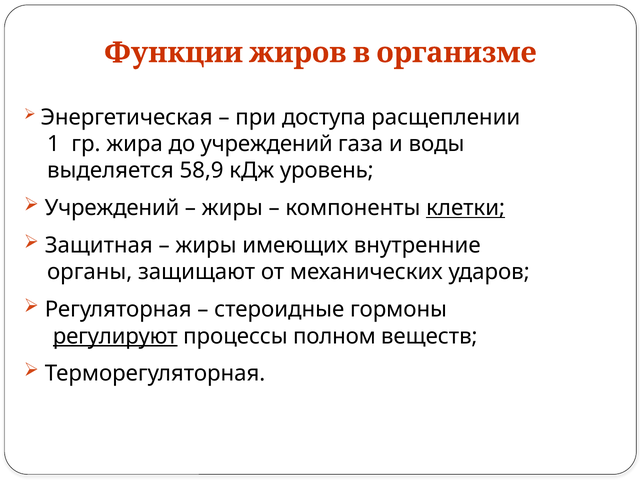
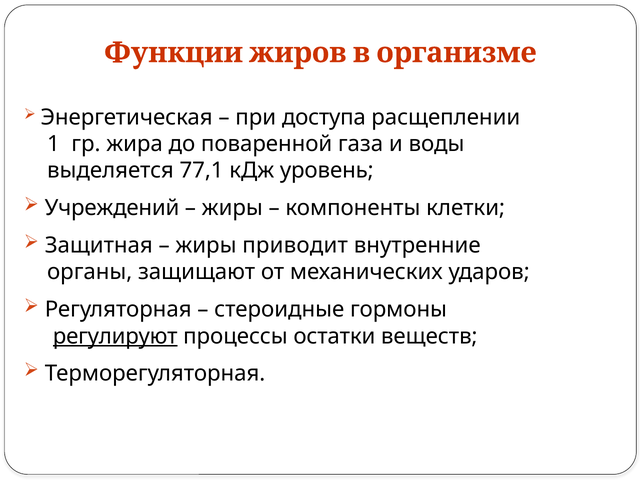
до учреждений: учреждений -> поваренной (267, 144)
58,9: 58,9 -> 77,1 (202, 170)
клетки underline: present -> none (466, 208)
имеющих: имеющих -> приводит (295, 245)
полном: полном -> остатки (334, 336)
